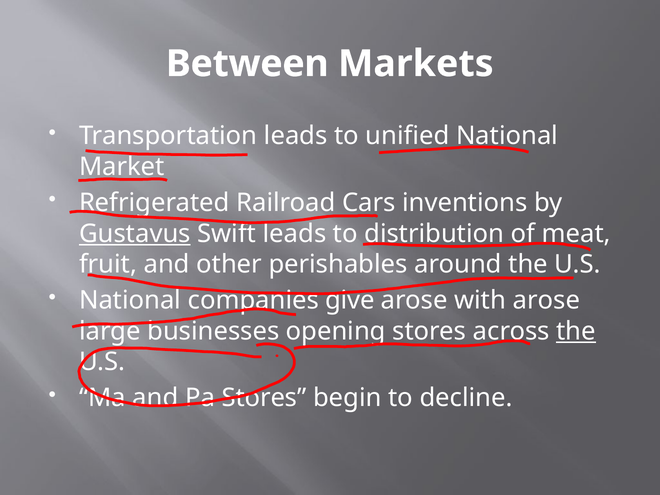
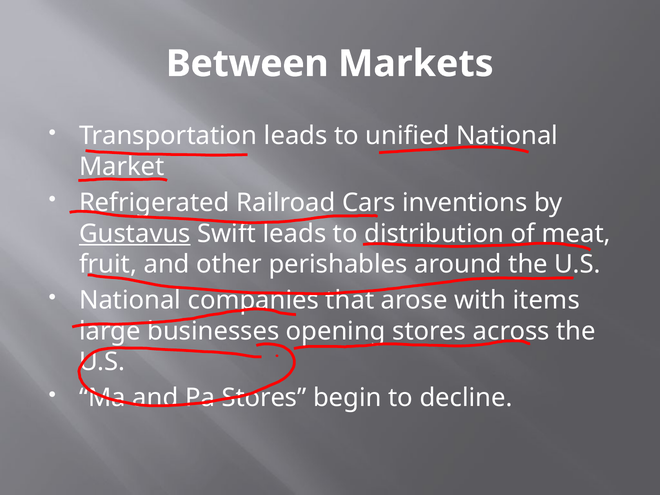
give: give -> that (350, 300)
with arose: arose -> items (546, 300)
the underline: present -> none (576, 331)
